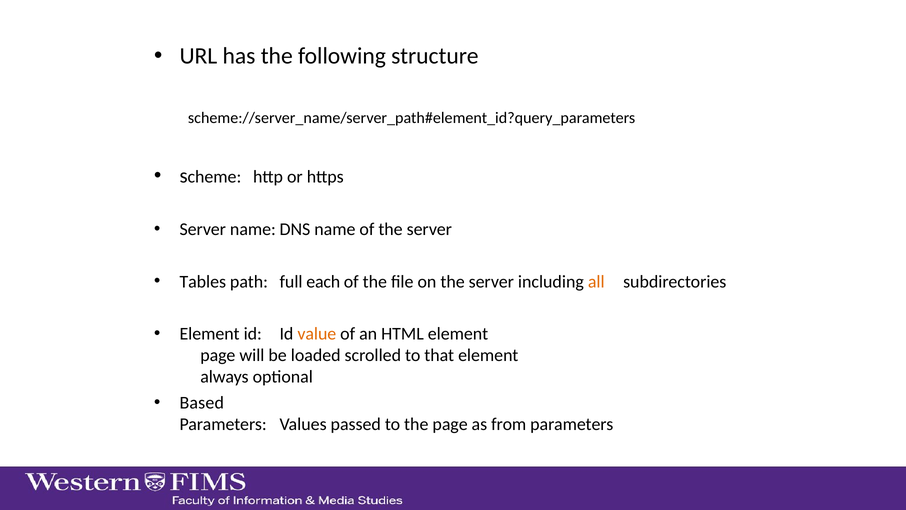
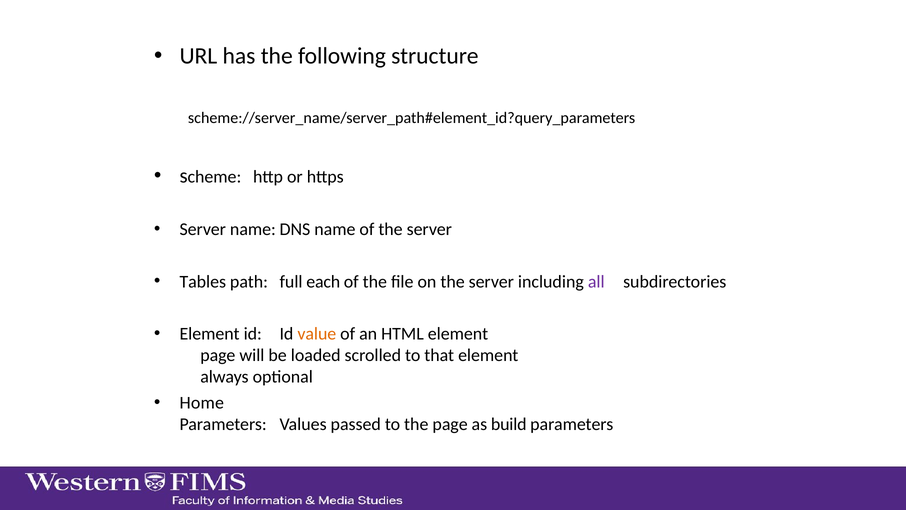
all colour: orange -> purple (596, 281)
Based: Based -> Home (202, 403)
from: from -> build (509, 424)
